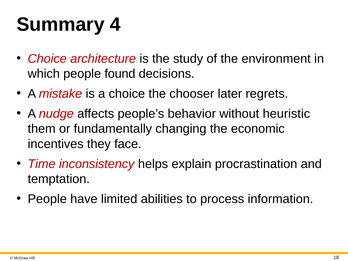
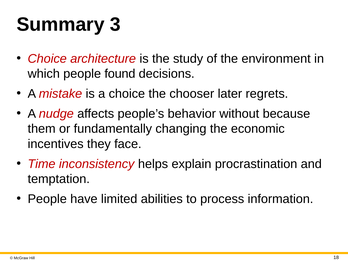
4: 4 -> 3 (115, 24)
heuristic: heuristic -> because (286, 114)
